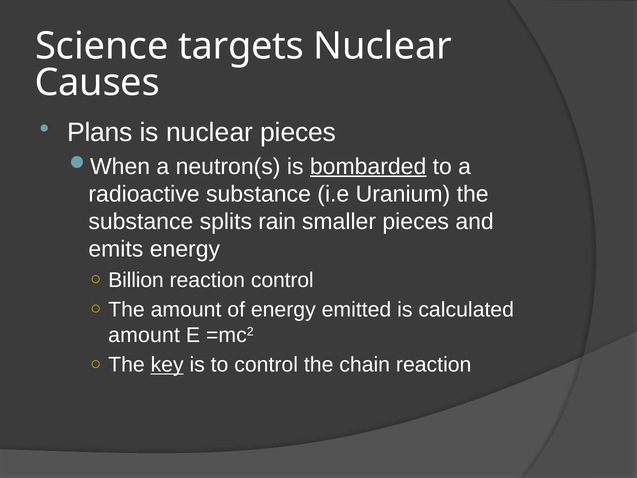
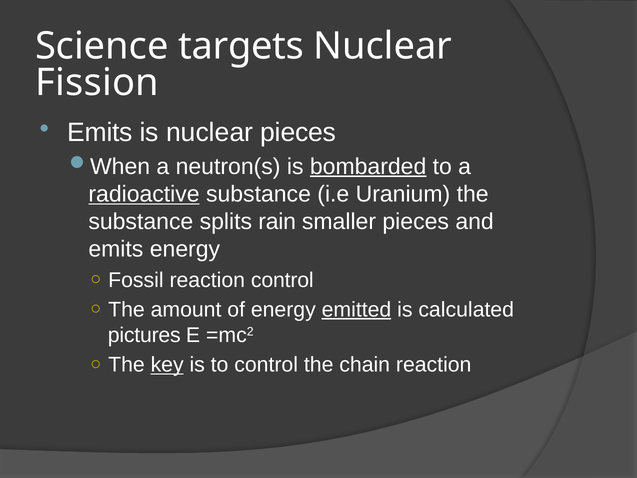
Causes: Causes -> Fission (97, 83)
Plans: Plans -> Emits (100, 132)
radioactive underline: none -> present (144, 194)
Billion: Billion -> Fossil (136, 280)
emitted underline: none -> present (356, 310)
amount: amount -> pictures (144, 335)
